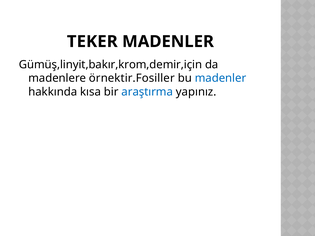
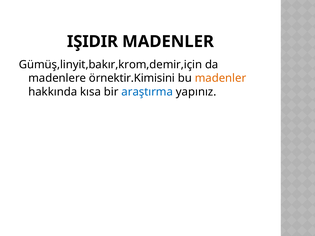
TEKER: TEKER -> IŞIDIR (92, 42)
örnektir.Fosiller: örnektir.Fosiller -> örnektir.Kimisini (132, 78)
madenler colour: blue -> orange (221, 78)
